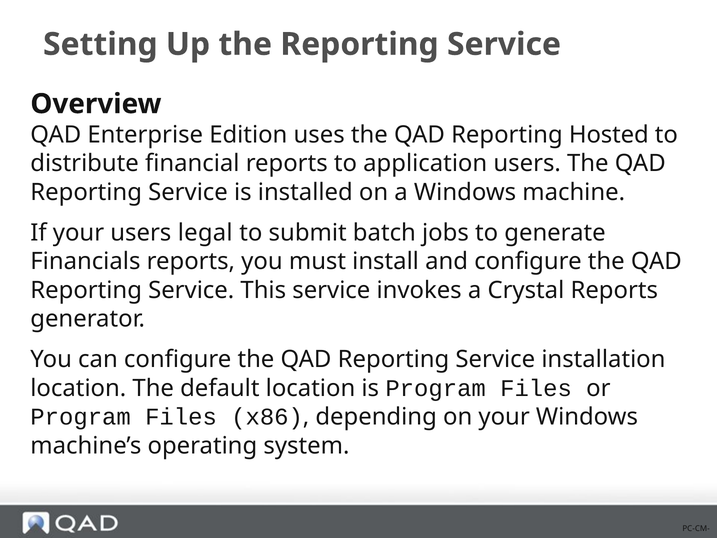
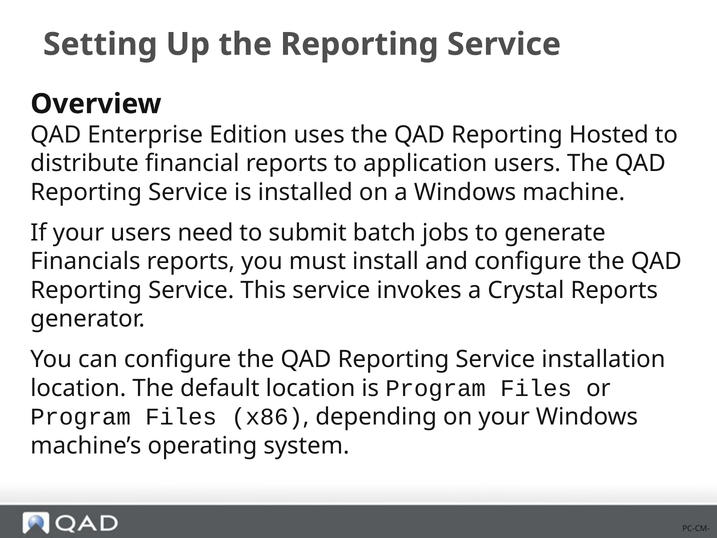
legal: legal -> need (205, 233)
